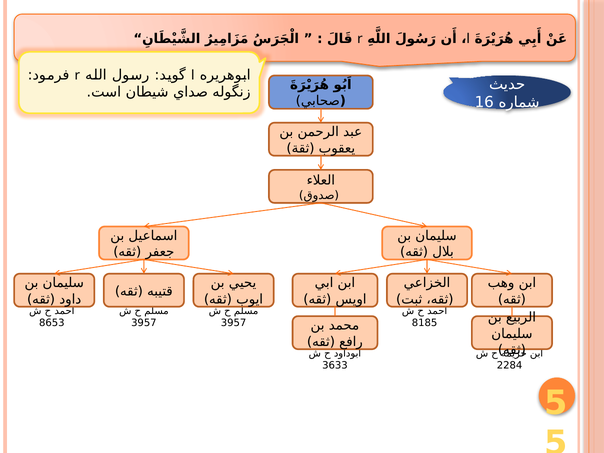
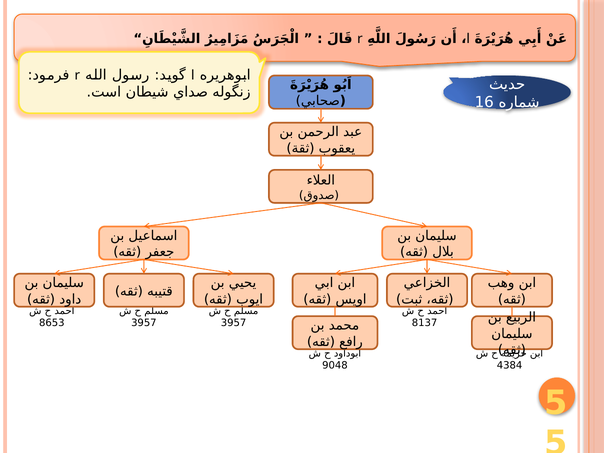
8185: 8185 -> 8137 (425, 323)
3633: 3633 -> 9048 (335, 365)
2284: 2284 -> 4384 (510, 365)
